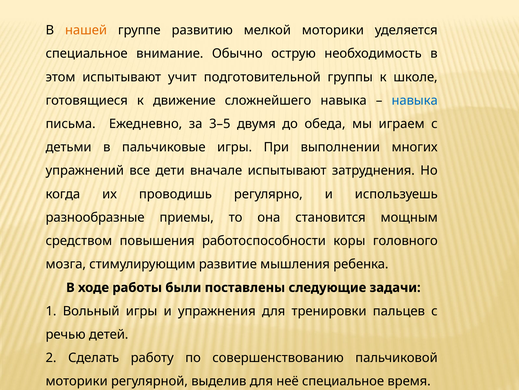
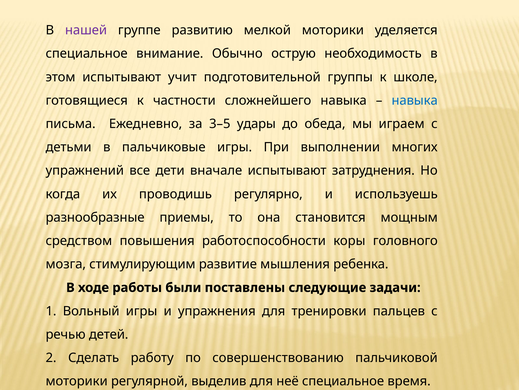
нашей colour: orange -> purple (86, 30)
движение: движение -> частности (184, 100)
двумя: двумя -> удары (256, 124)
